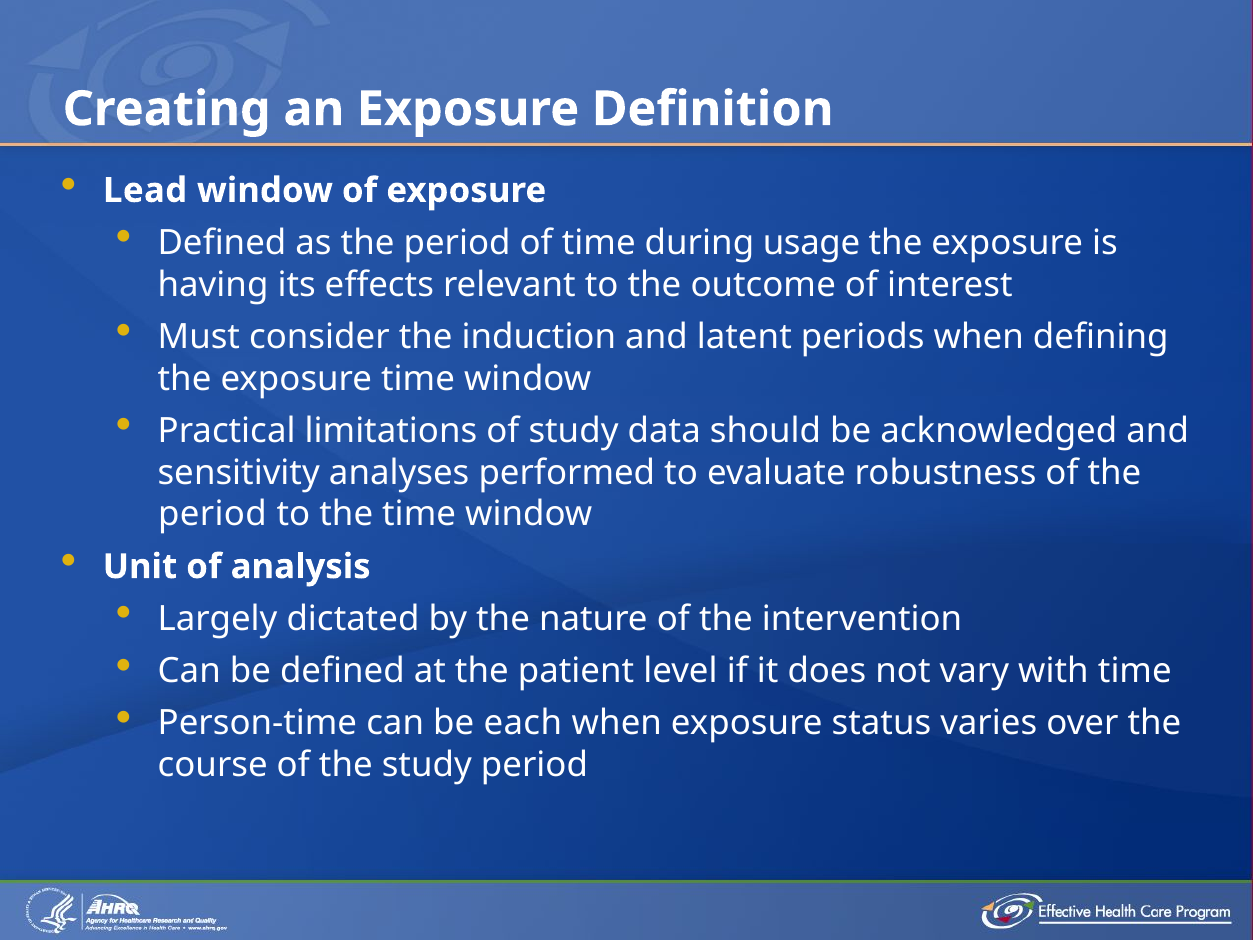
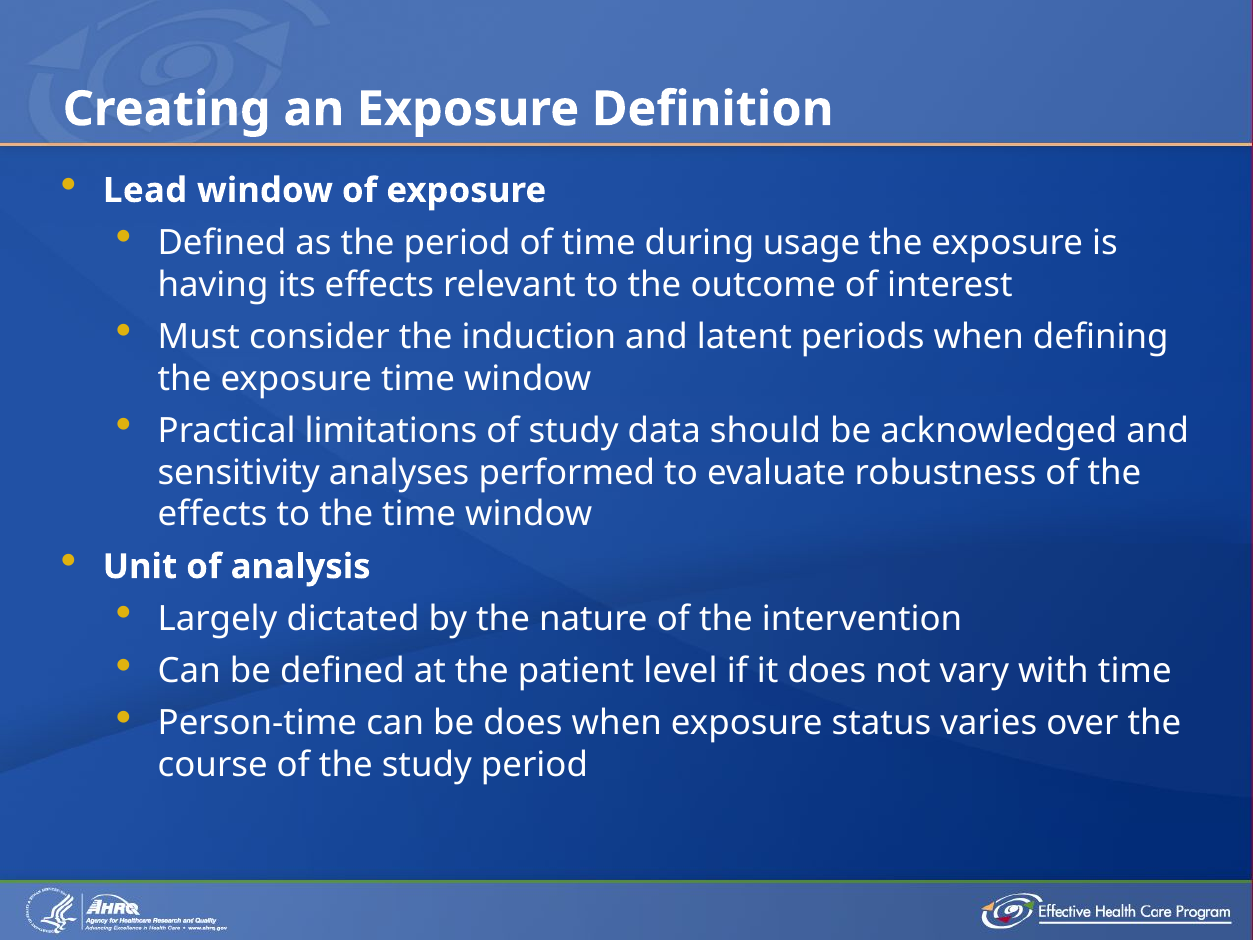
period: period -> effects (213, 514)
be each: each -> does (523, 723)
